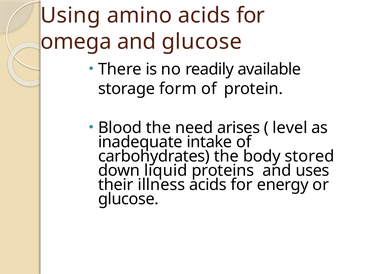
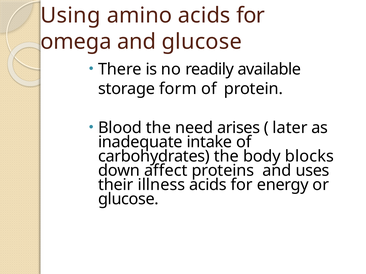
level: level -> later (290, 128)
stored: stored -> blocks (309, 157)
liquid: liquid -> affect (166, 171)
